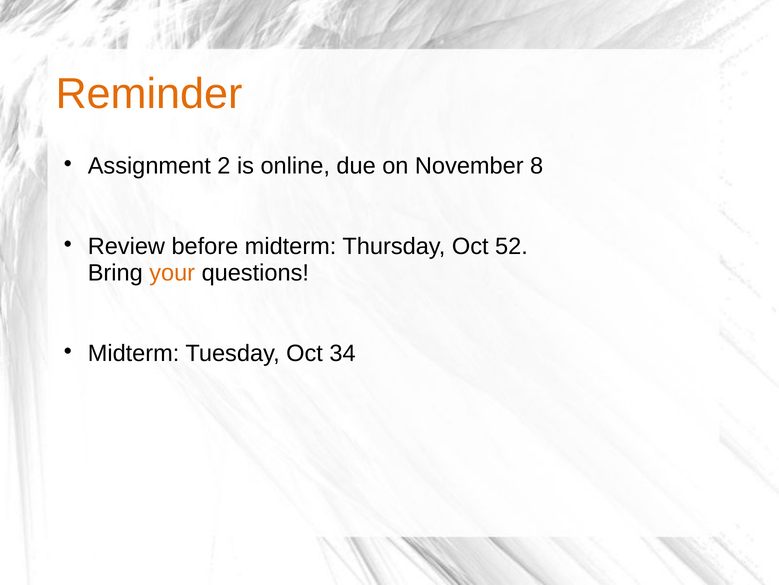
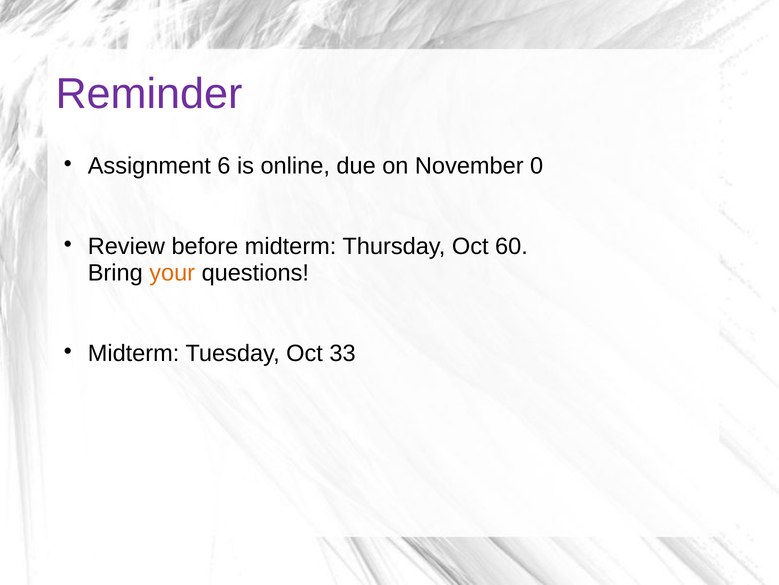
Reminder colour: orange -> purple (149, 94)
2: 2 -> 6 (224, 166)
8: 8 -> 0 (537, 166)
52: 52 -> 60 (511, 246)
34: 34 -> 33 (343, 353)
